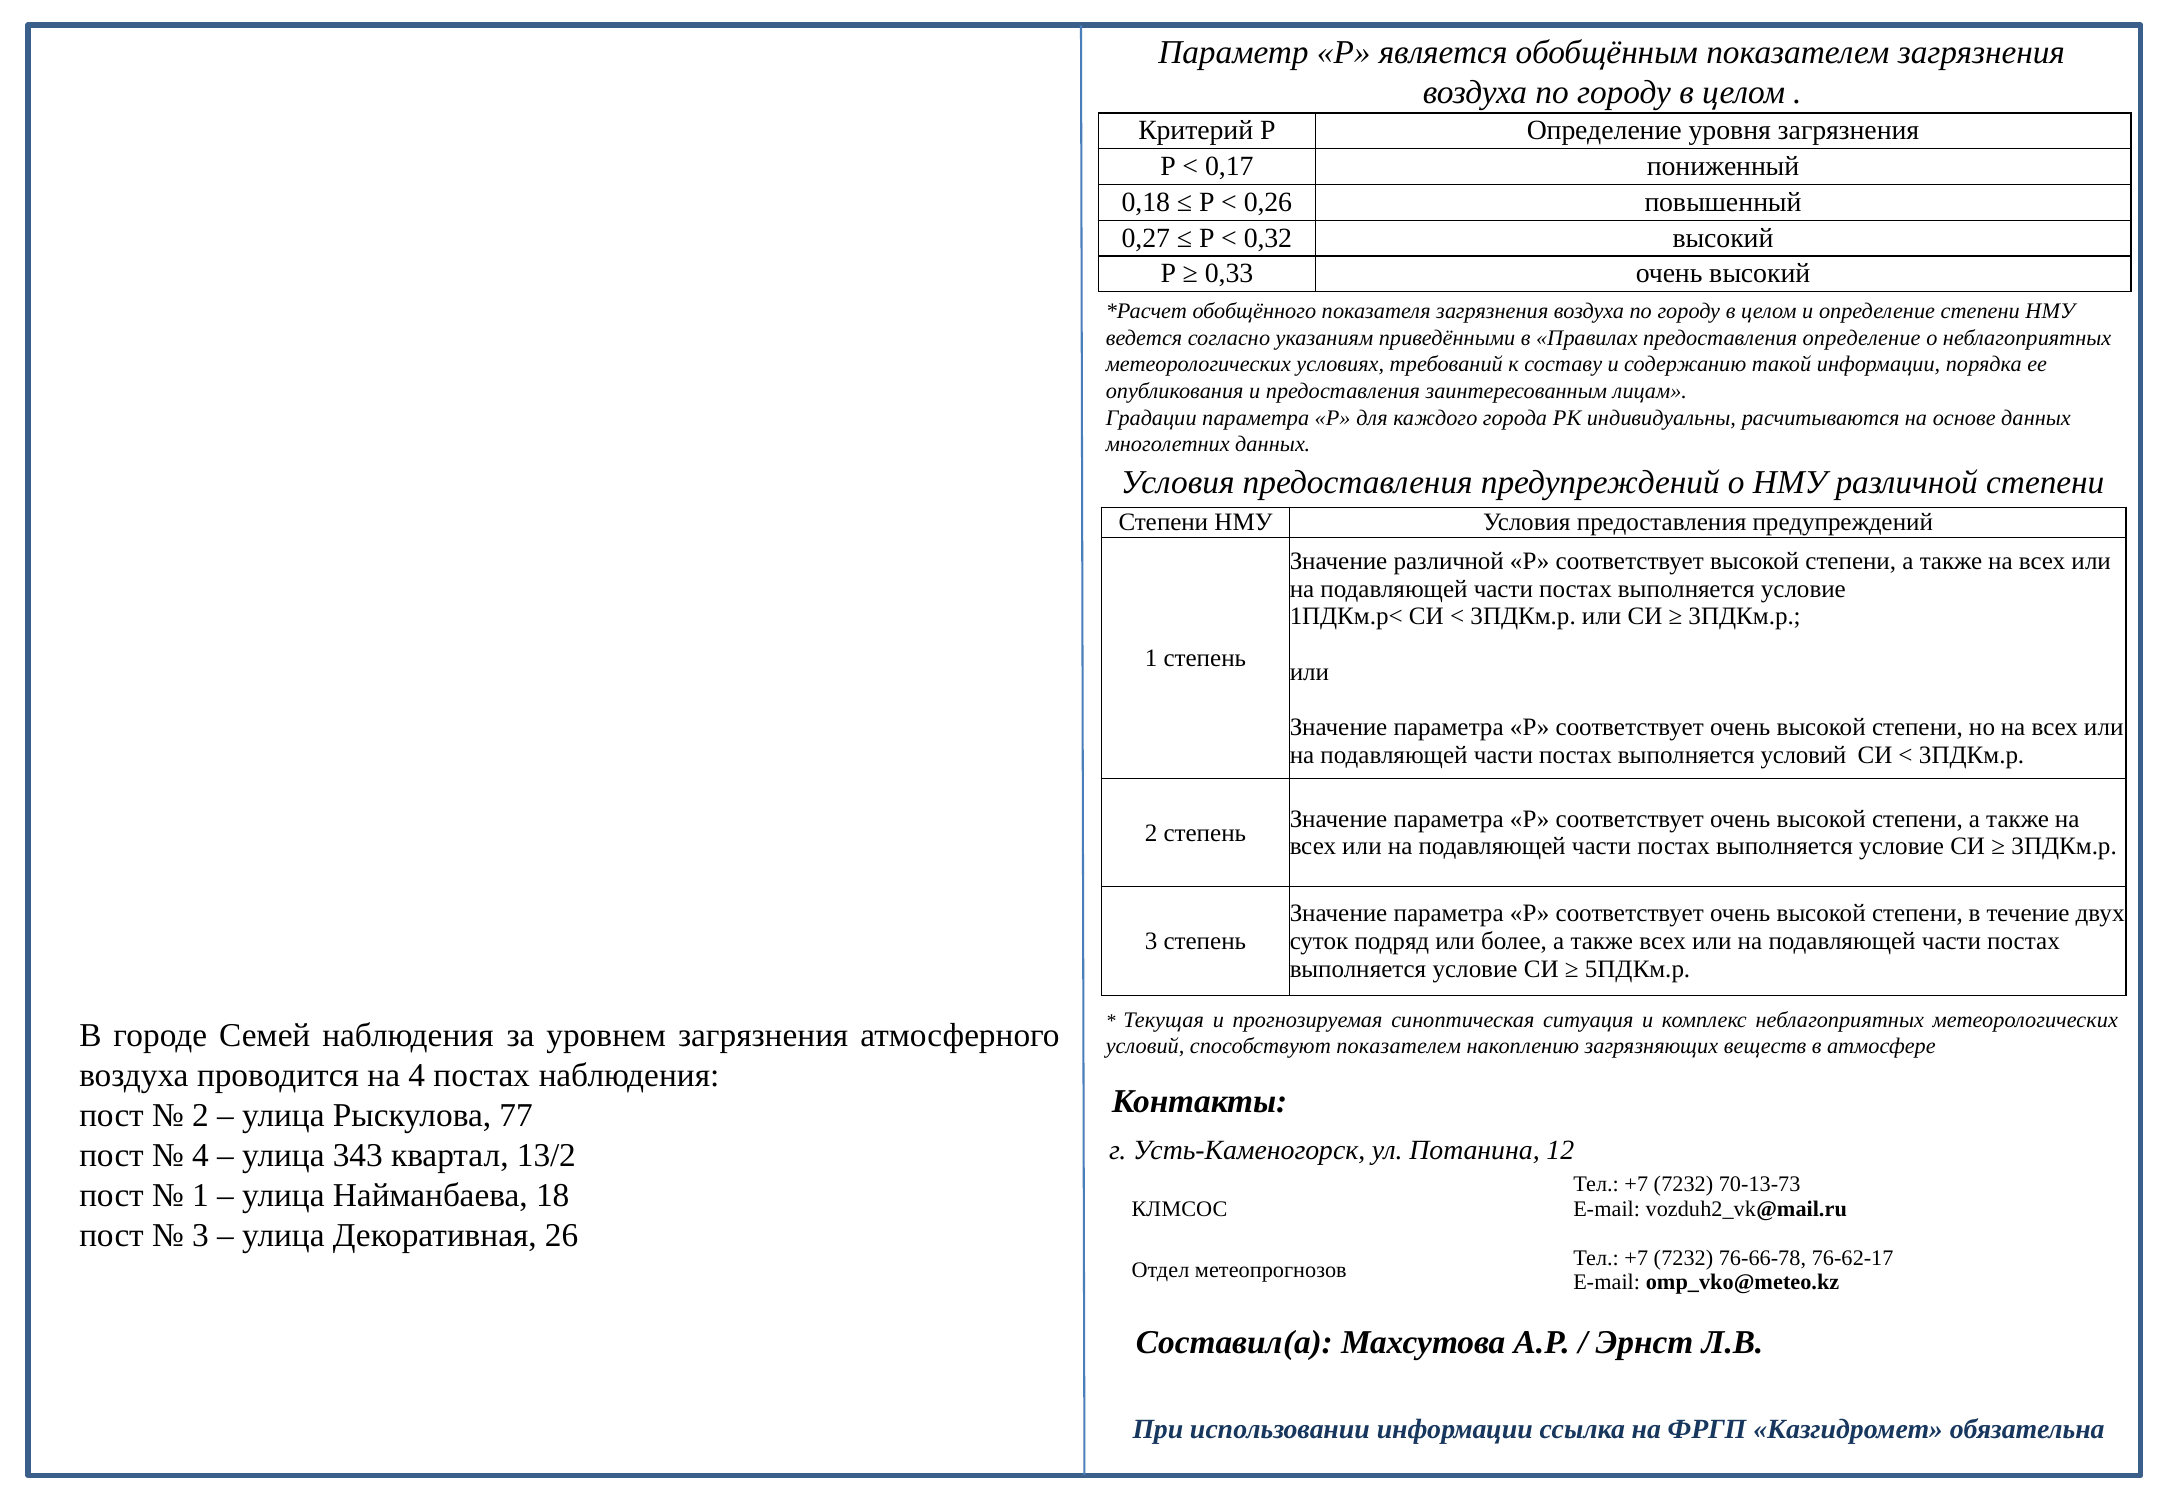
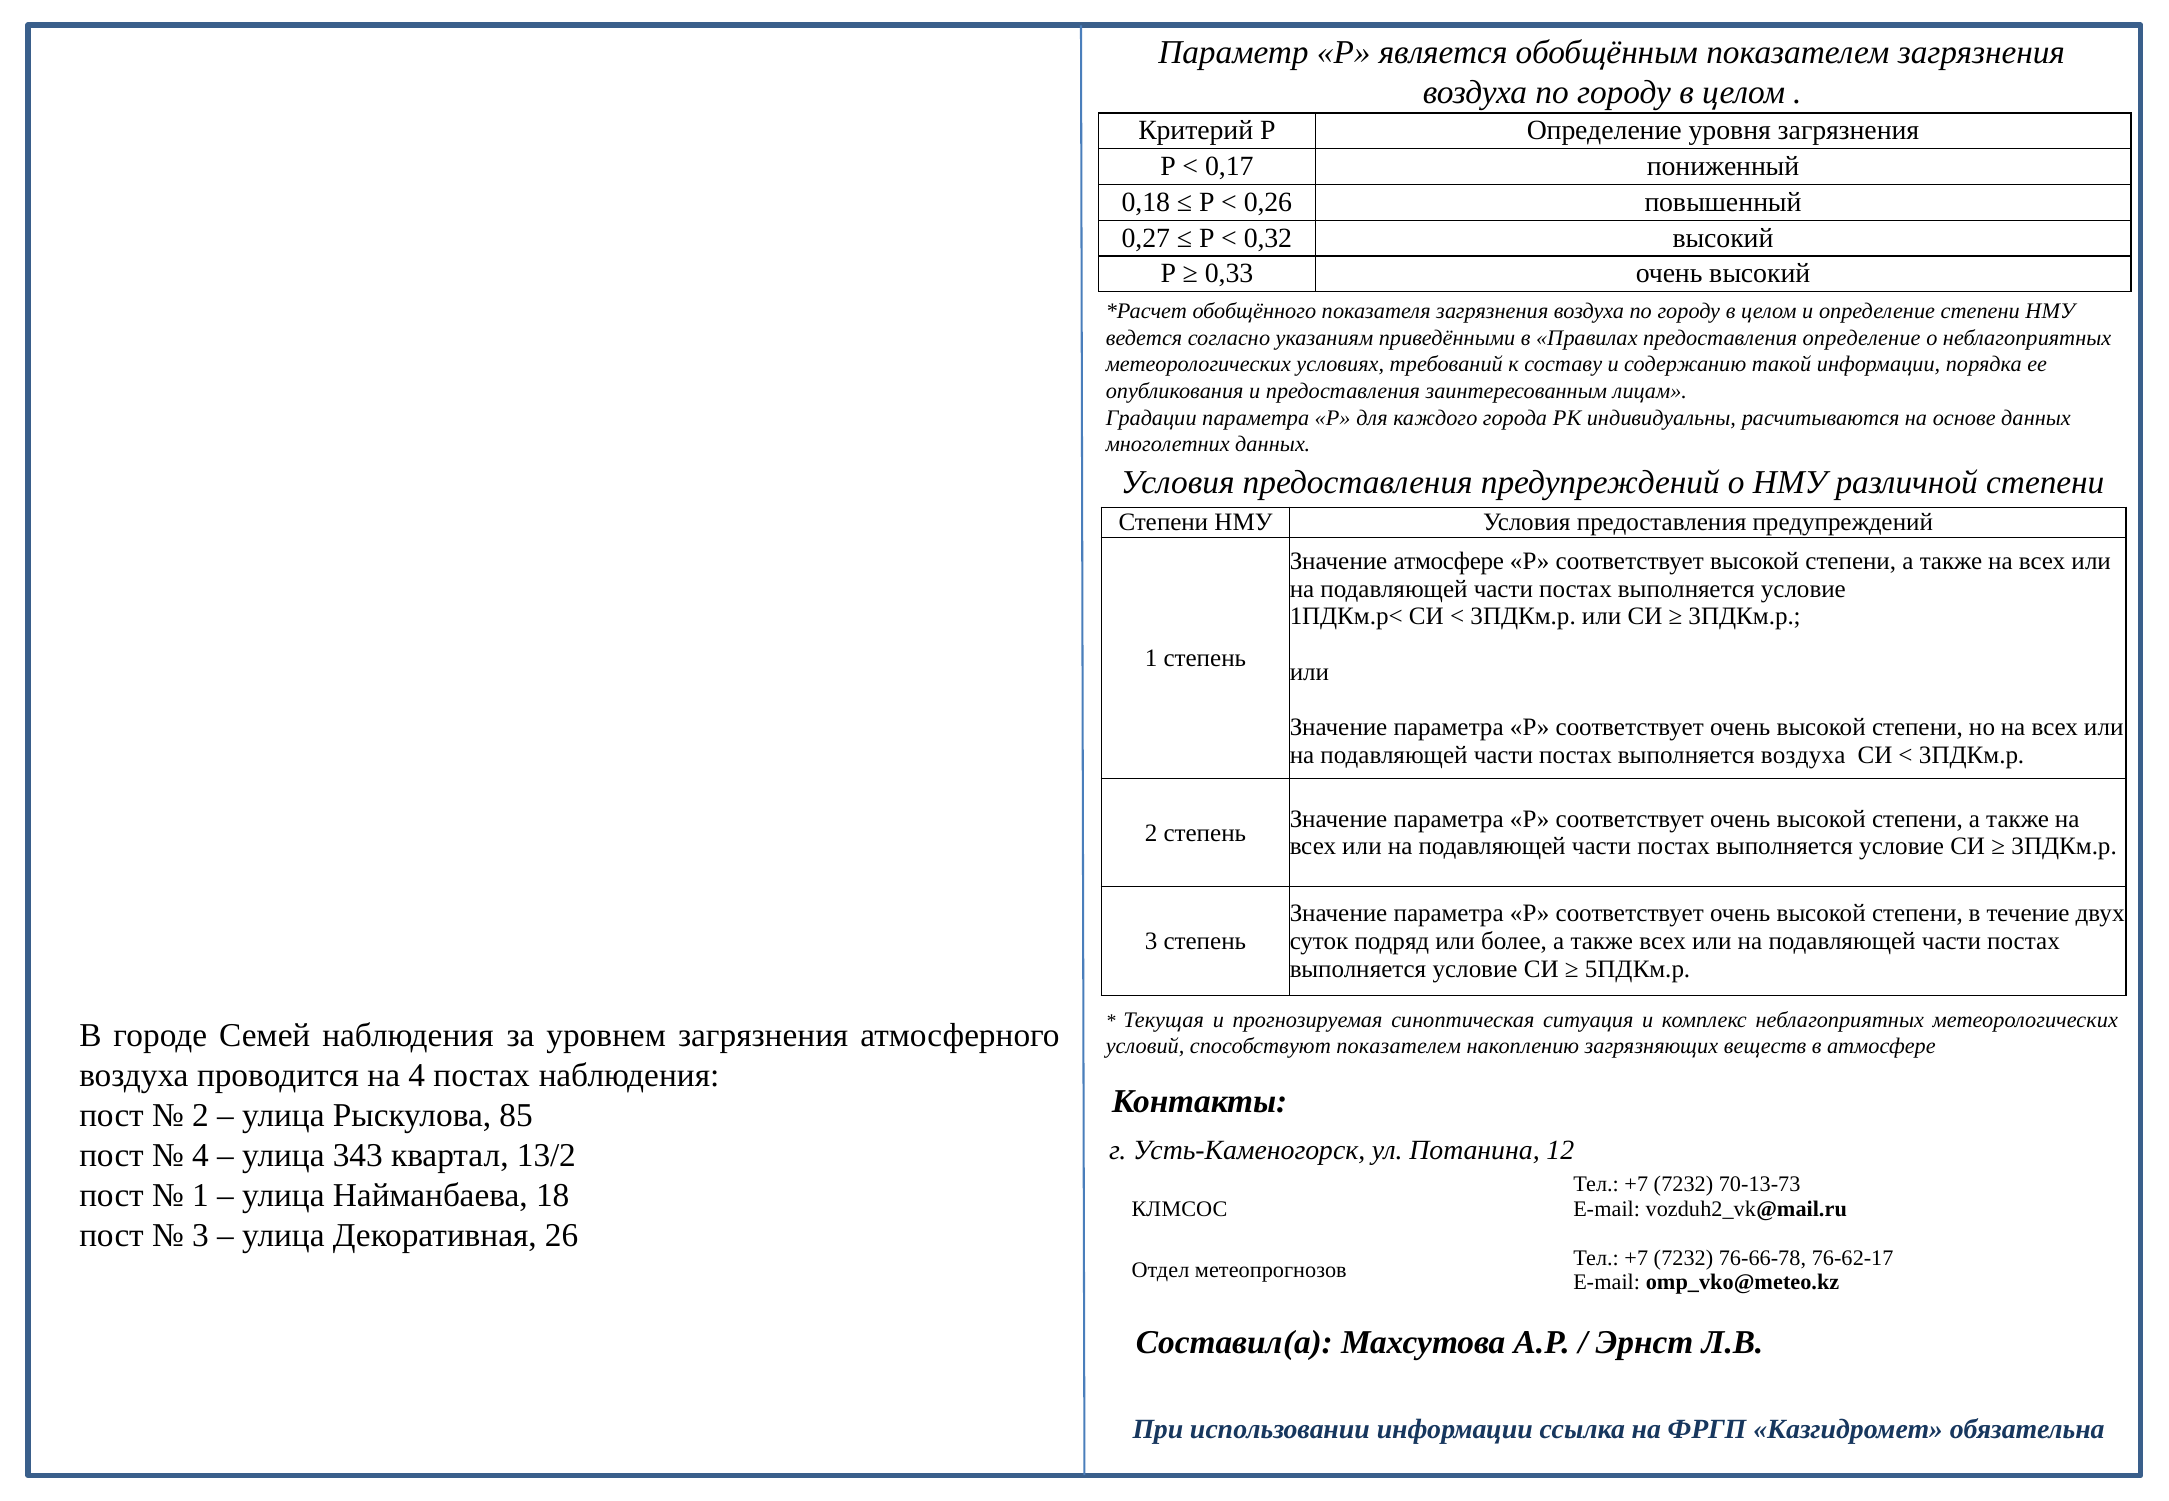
Значение различной: различной -> атмосфере (1449, 561)
выполняется условий: условий -> воздуха (1803, 755)
77: 77 -> 85 (516, 1116)
